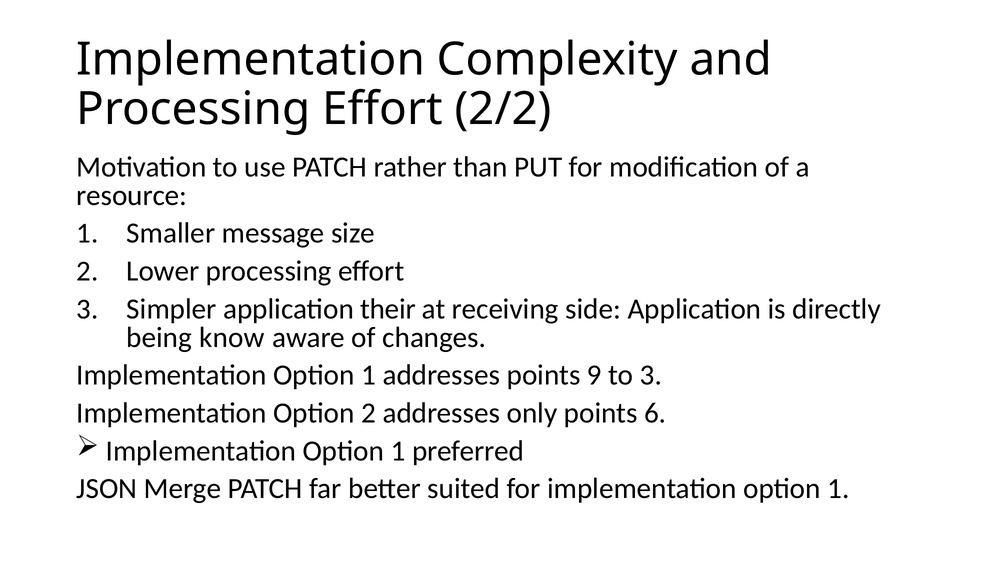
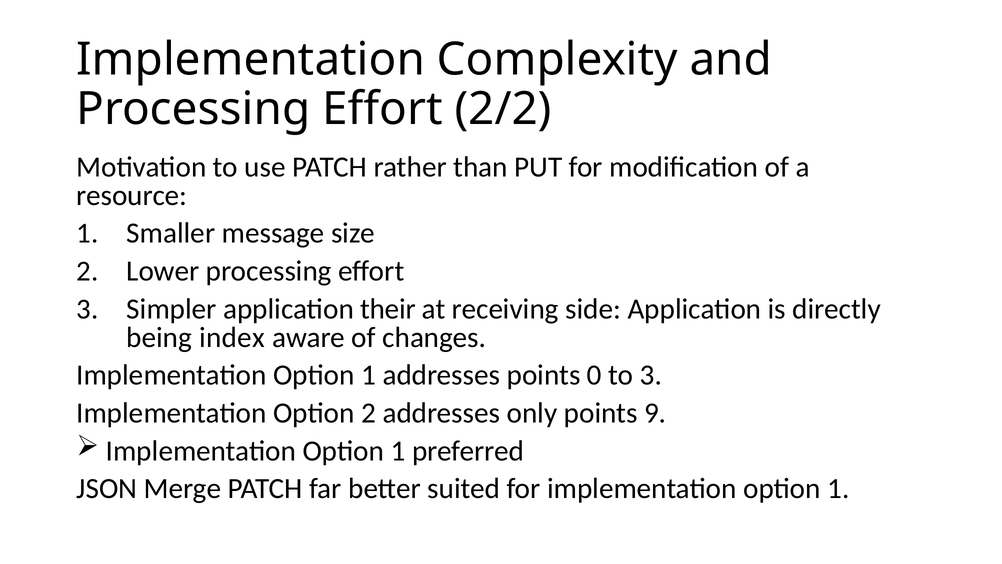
know: know -> index (232, 337)
9: 9 -> 0 (594, 375)
6: 6 -> 9 (655, 413)
